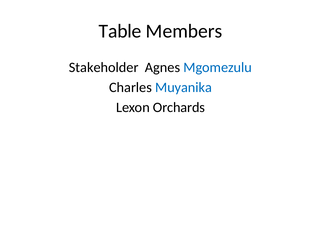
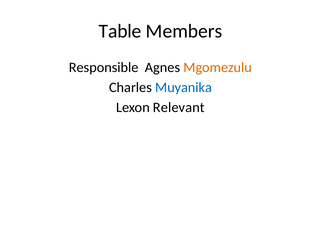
Stakeholder: Stakeholder -> Responsible (104, 67)
Mgomezulu colour: blue -> orange (218, 67)
Orchards: Orchards -> Relevant (179, 107)
